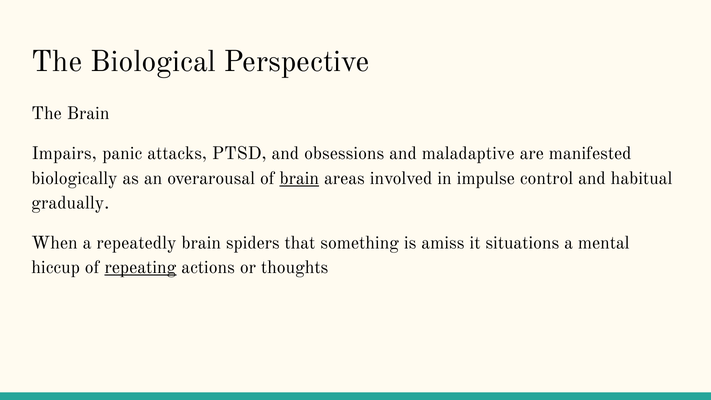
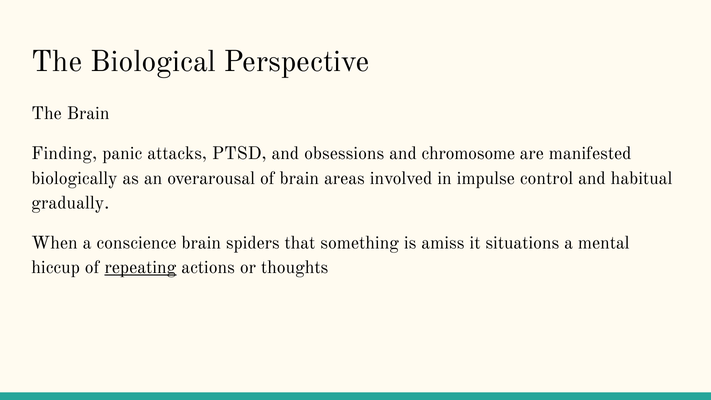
Impairs: Impairs -> Finding (64, 154)
maladaptive: maladaptive -> chromosome (468, 154)
brain underline: present -> none (299, 178)
repeatedly: repeatedly -> conscience (136, 243)
